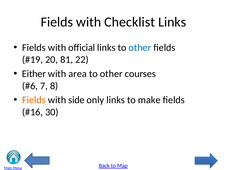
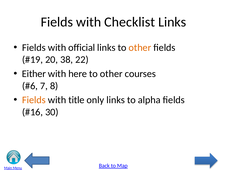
other colour: blue -> orange (140, 48)
81: 81 -> 38 (67, 60)
area: area -> here (78, 74)
side: side -> title (76, 100)
make: make -> alpha (149, 100)
